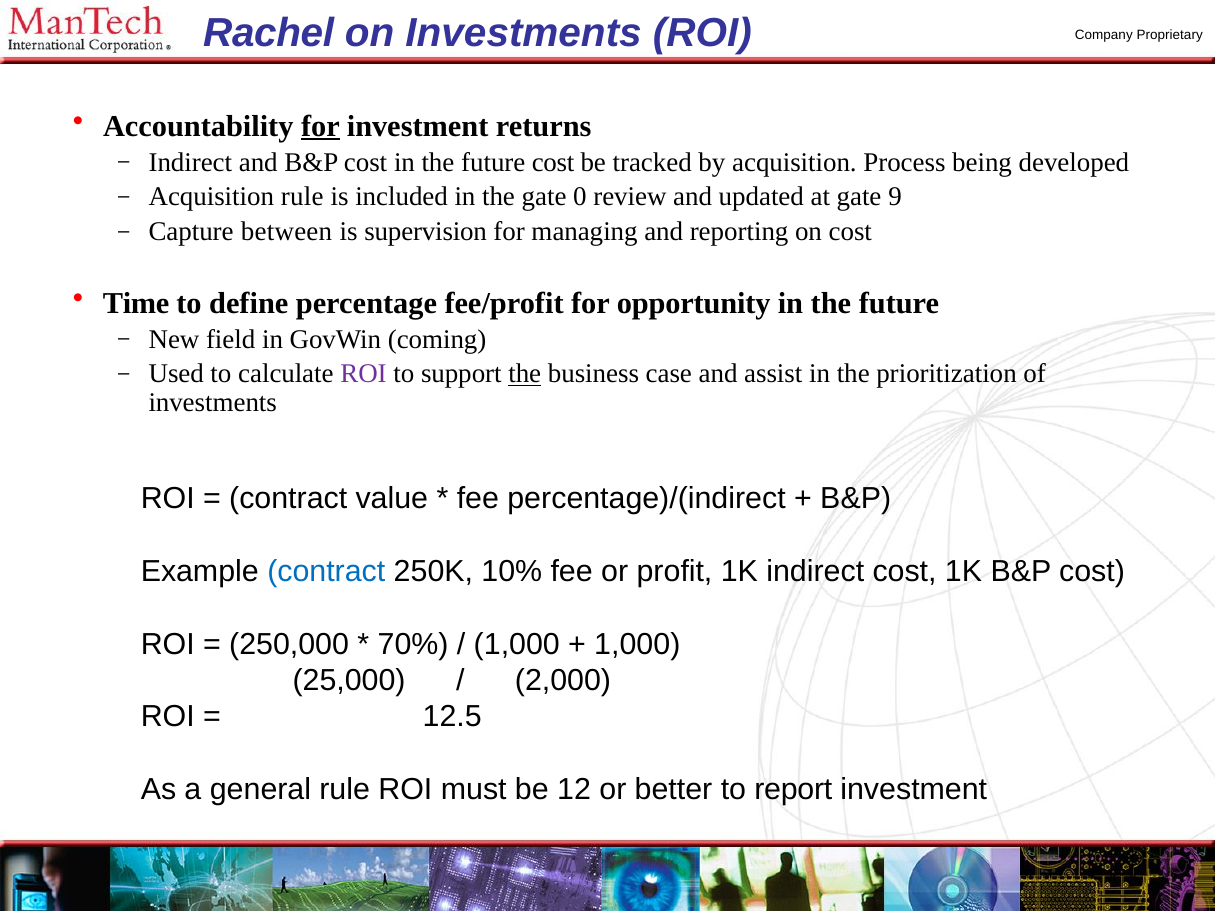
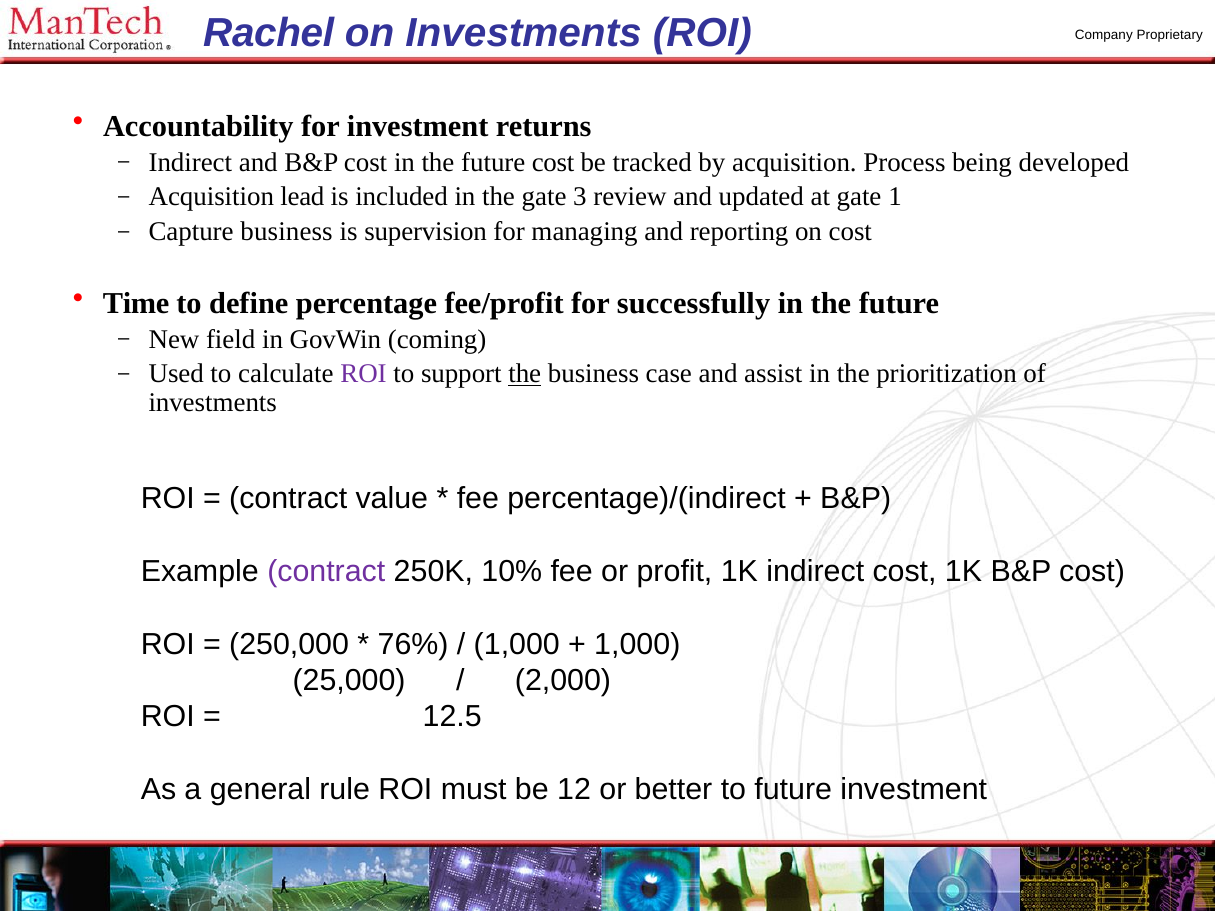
for underline: present -> none (320, 126)
Acquisition rule: rule -> lead (302, 197)
0: 0 -> 3 (580, 197)
9: 9 -> 1 (895, 197)
Capture between: between -> business (287, 232)
opportunity: opportunity -> successfully (694, 303)
contract colour: blue -> purple (326, 571)
70%: 70% -> 76% (413, 644)
to report: report -> future (793, 790)
